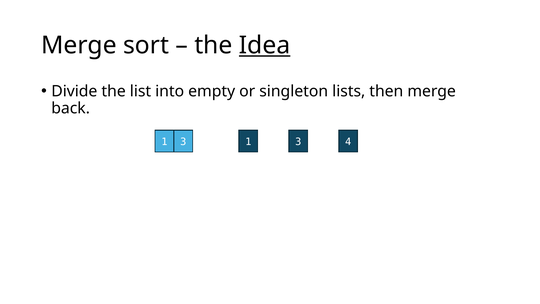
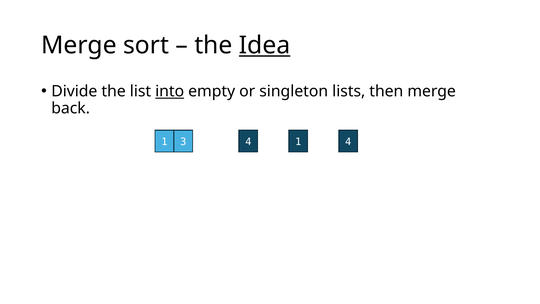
into underline: none -> present (170, 91)
1: 1 -> 4 (248, 142)
3 3: 3 -> 1 (298, 142)
